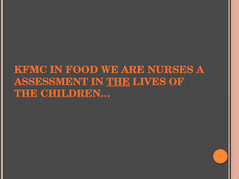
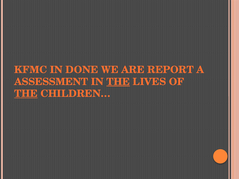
FOOD: FOOD -> DONE (82, 70)
NURSES: NURSES -> REPORT (171, 70)
THE underline: none -> present (26, 94)
